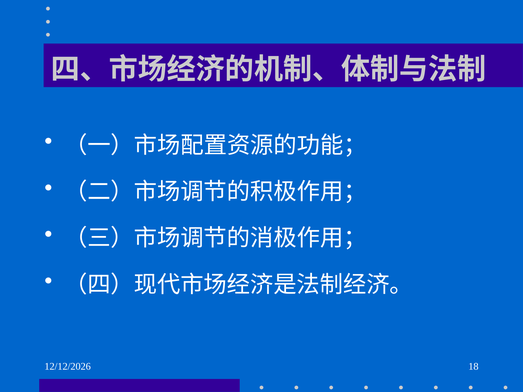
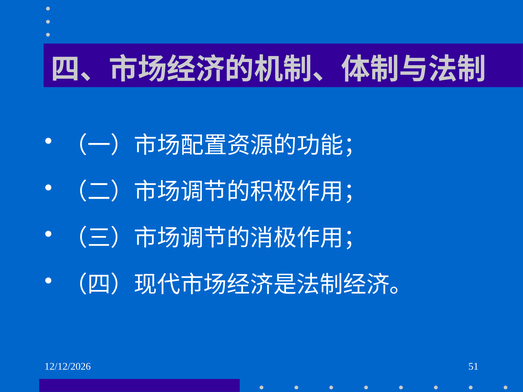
18: 18 -> 51 (473, 367)
